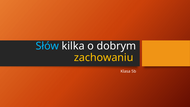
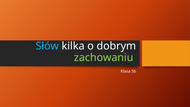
zachowaniu colour: yellow -> light green (104, 57)
